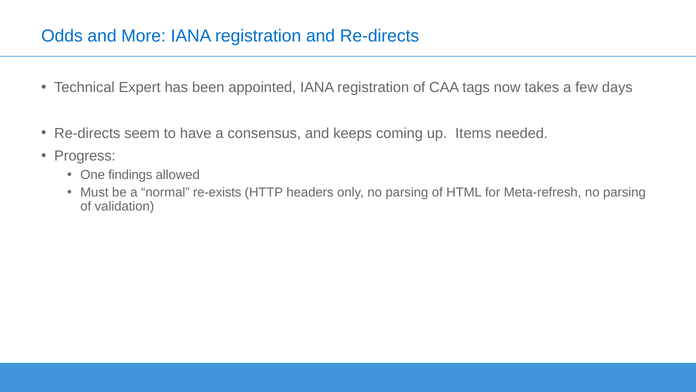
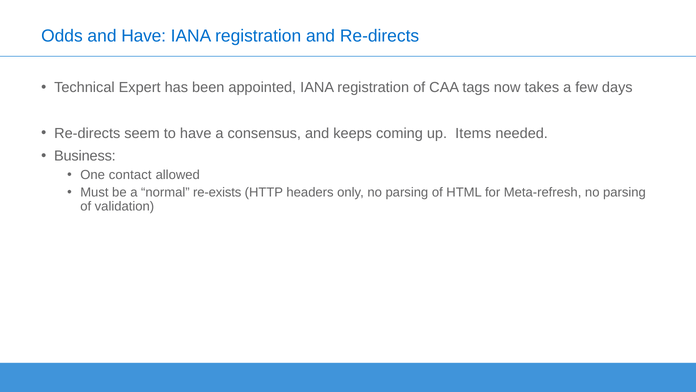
and More: More -> Have (144, 36)
Progress: Progress -> Business (85, 156)
findings: findings -> contact (130, 174)
